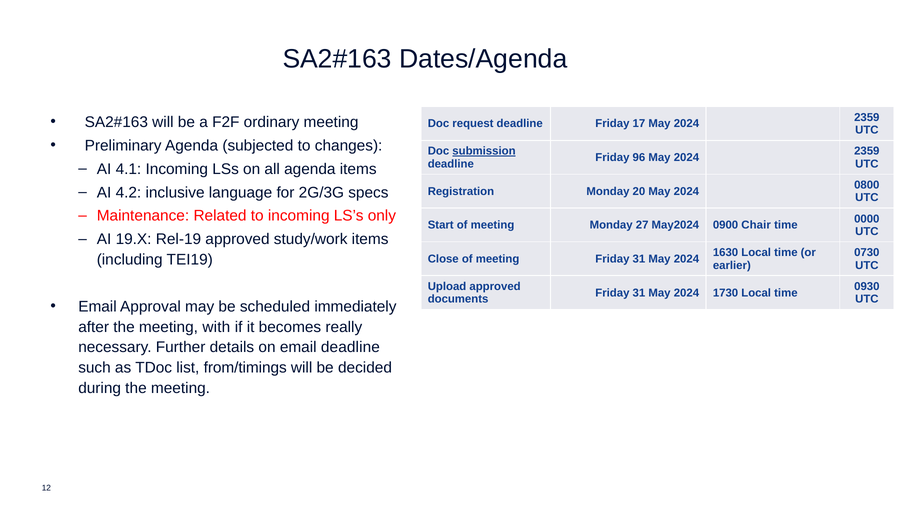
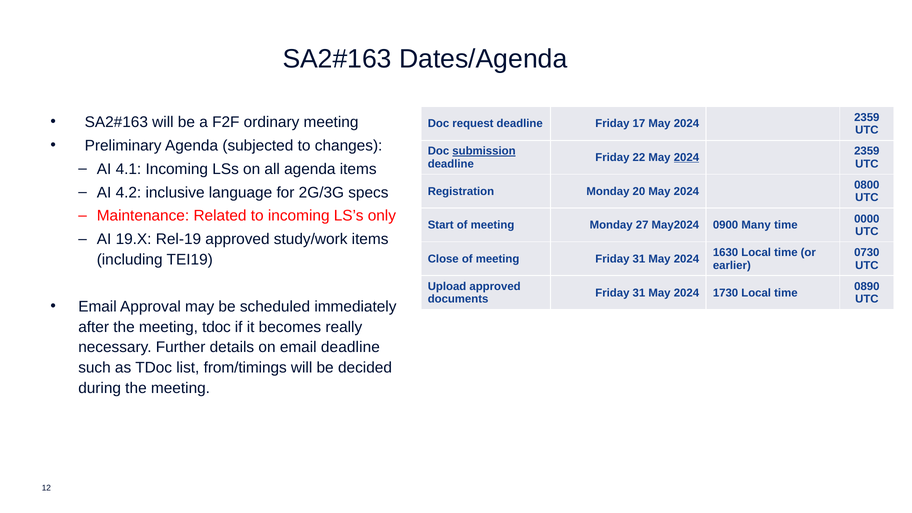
96: 96 -> 22 (639, 157)
2024 underline: none -> present (686, 157)
Chair: Chair -> Many (756, 225)
0930: 0930 -> 0890 (867, 286)
meeting with: with -> tdoc (217, 327)
